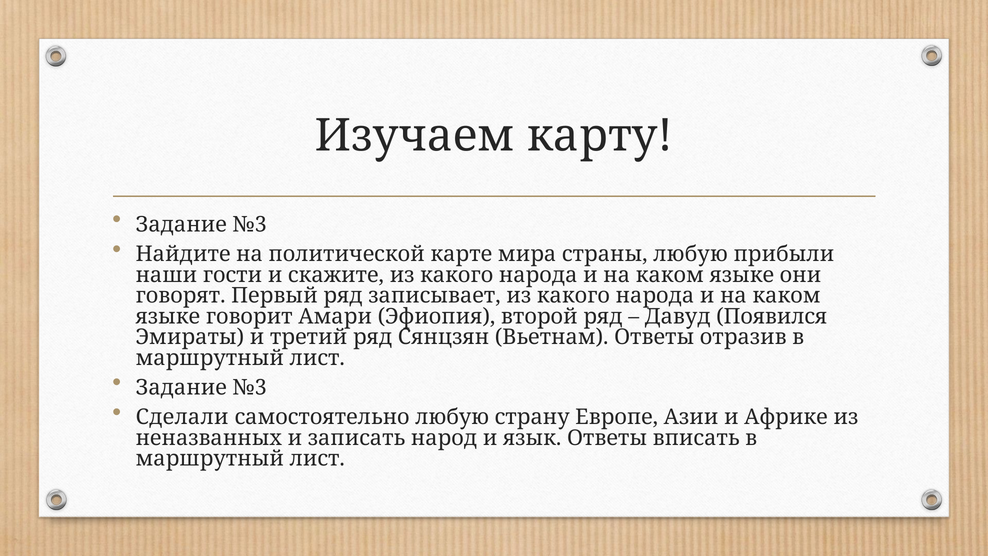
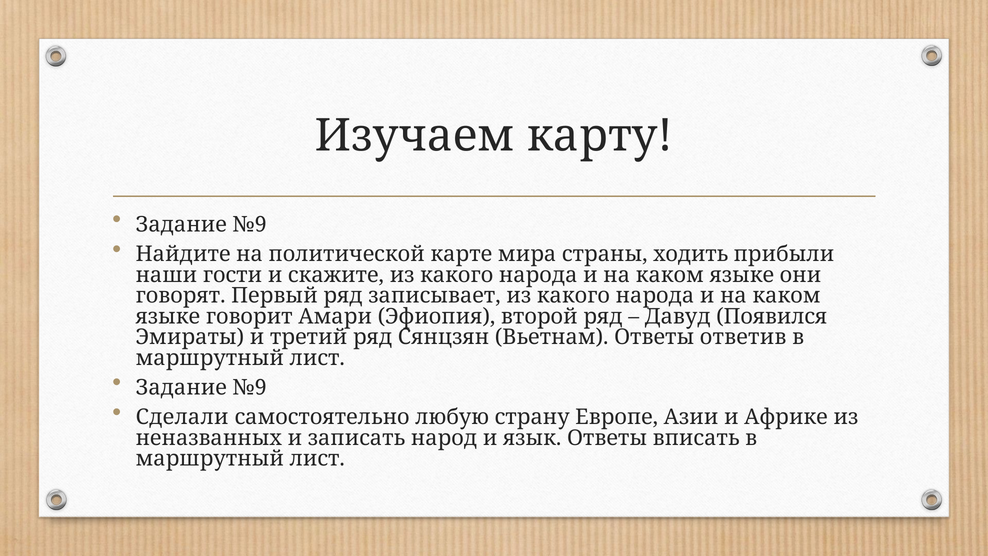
№3: №3 -> №9 (250, 225)
страны любую: любую -> ходить (691, 254)
отразив: отразив -> ответив (743, 337)
№3: №3 -> №9 (250, 387)
